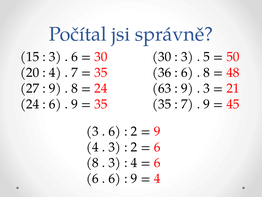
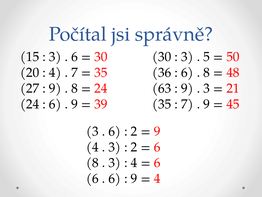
35: 35 -> 39 (101, 104)
